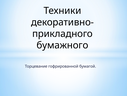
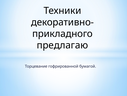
бумажного: бумажного -> предлагаю (62, 45)
